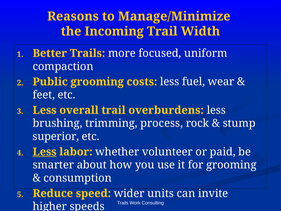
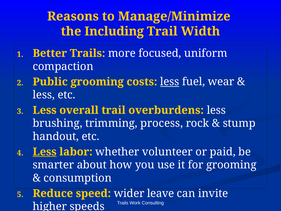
Incoming: Incoming -> Including (114, 31)
less underline: none -> present (170, 82)
feet: feet -> less (44, 95)
superior: superior -> handout (56, 136)
units: units -> leave (161, 193)
